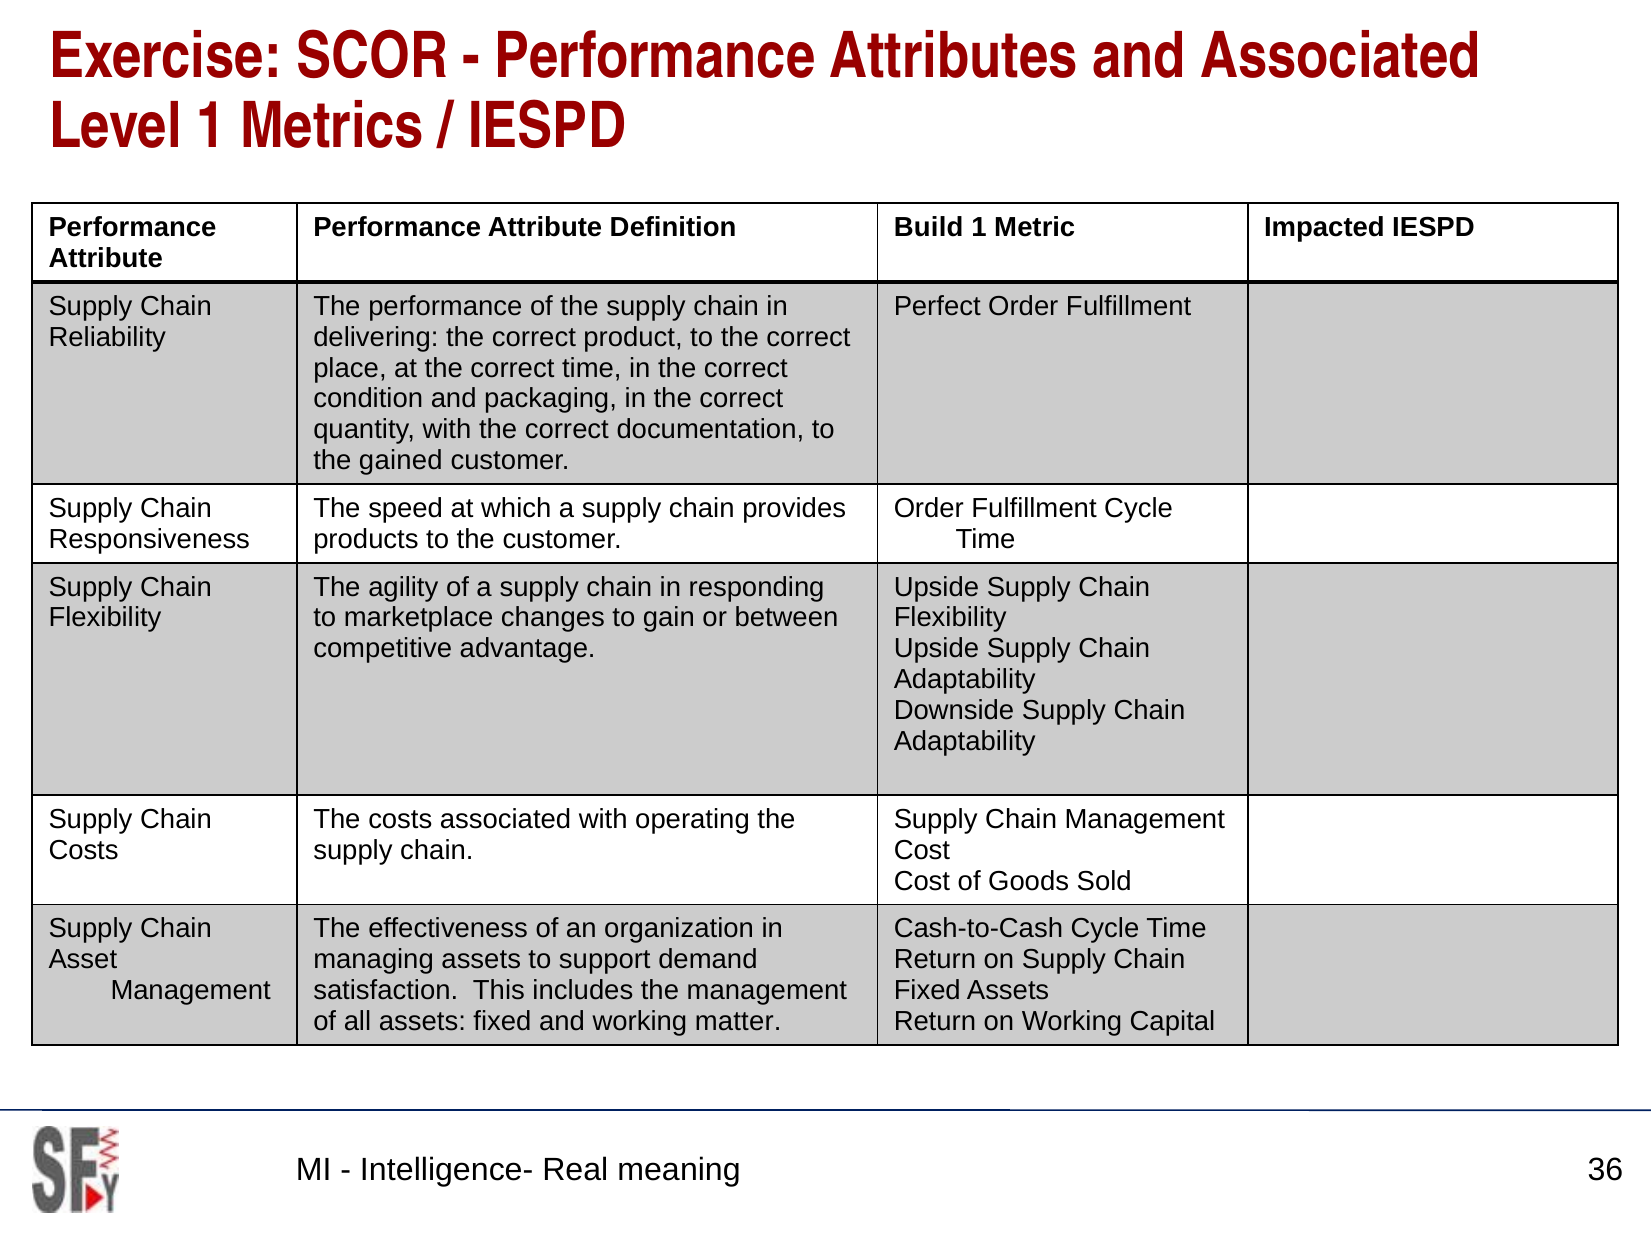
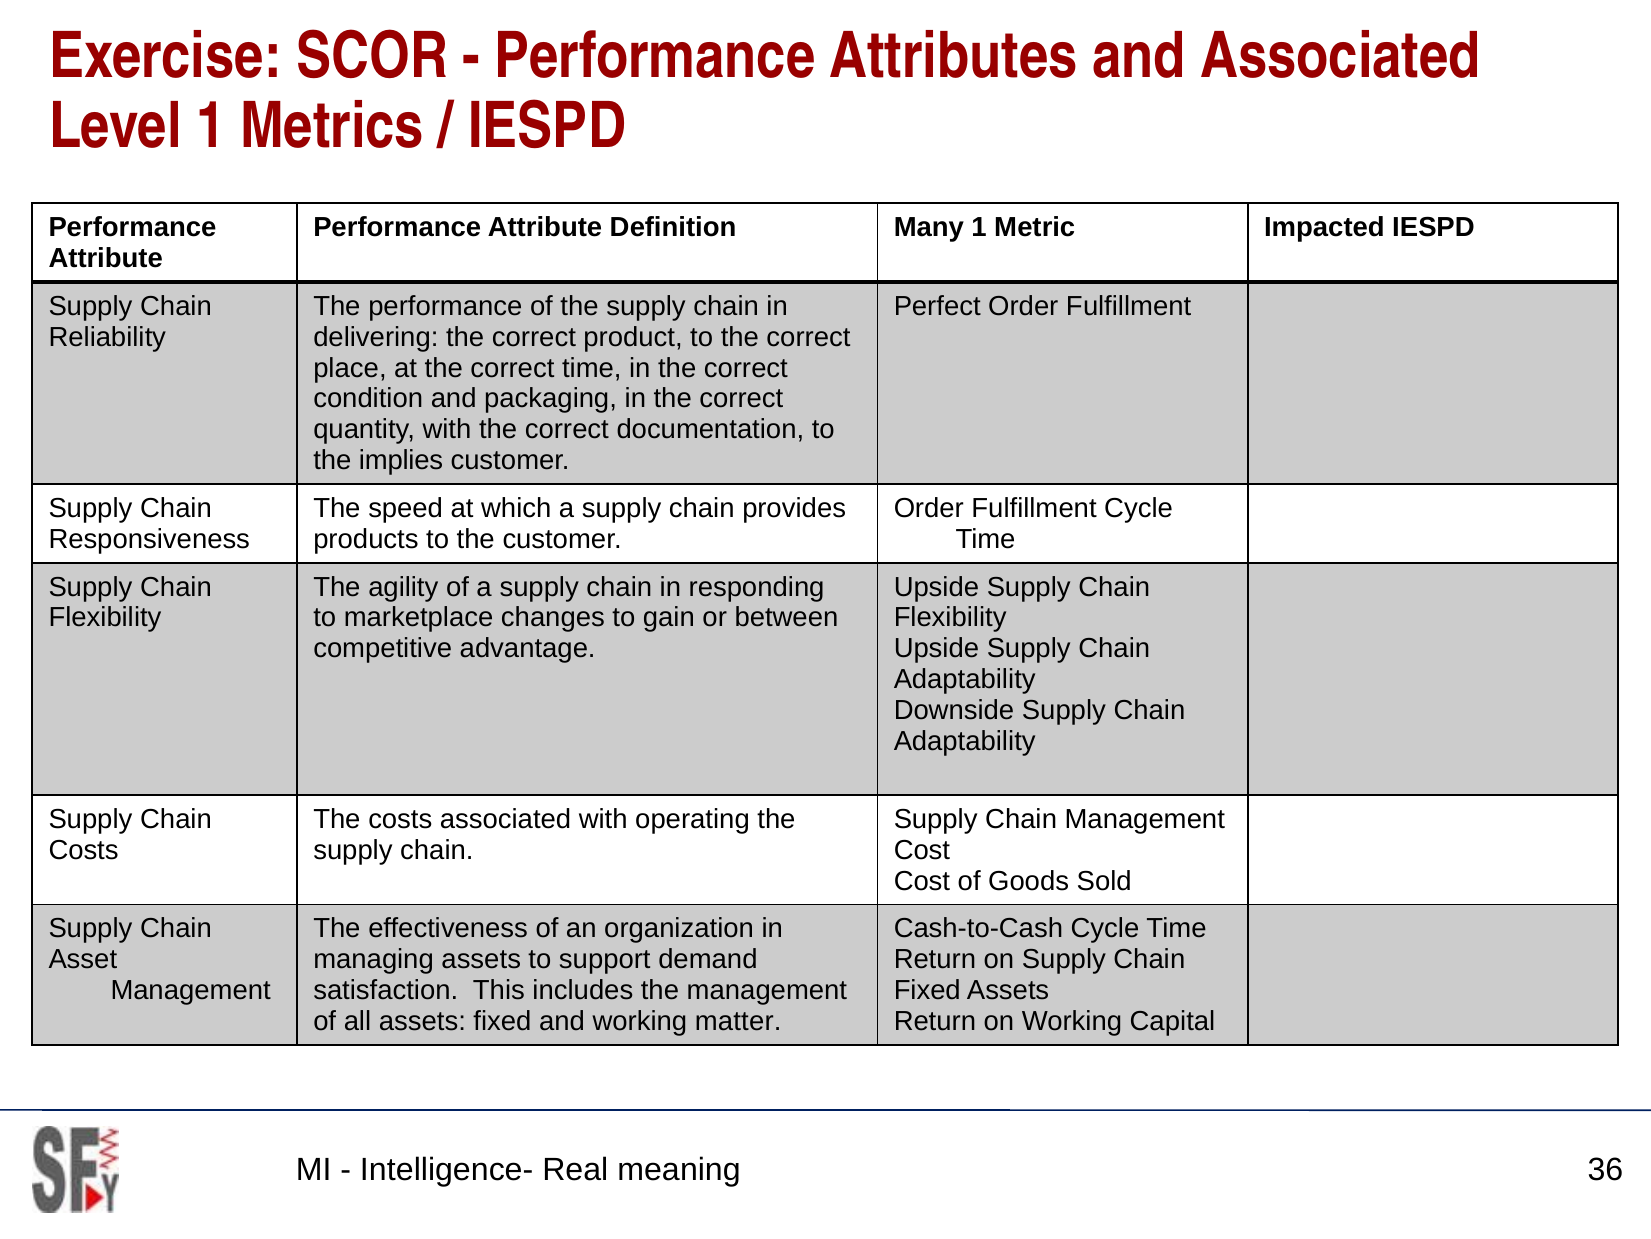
Build: Build -> Many (929, 228)
gained: gained -> implies (401, 460)
